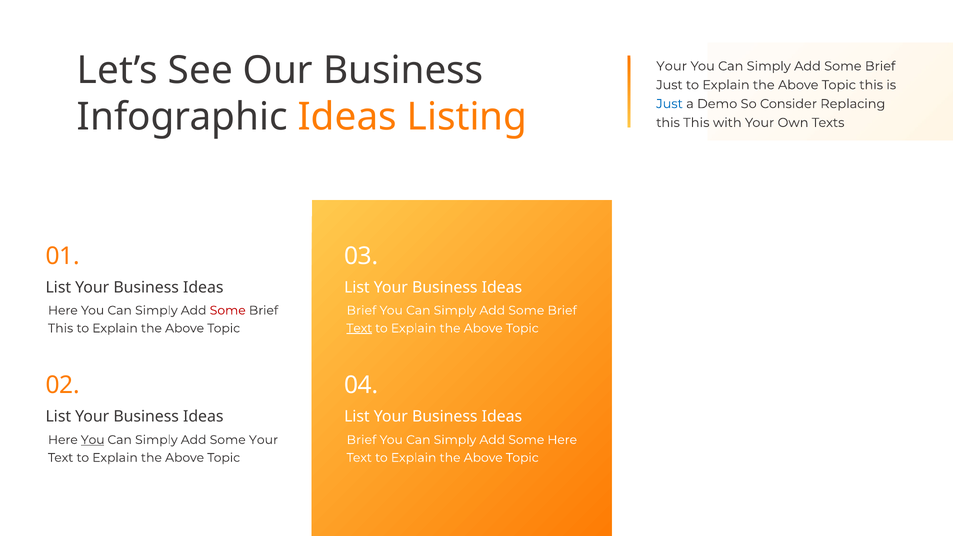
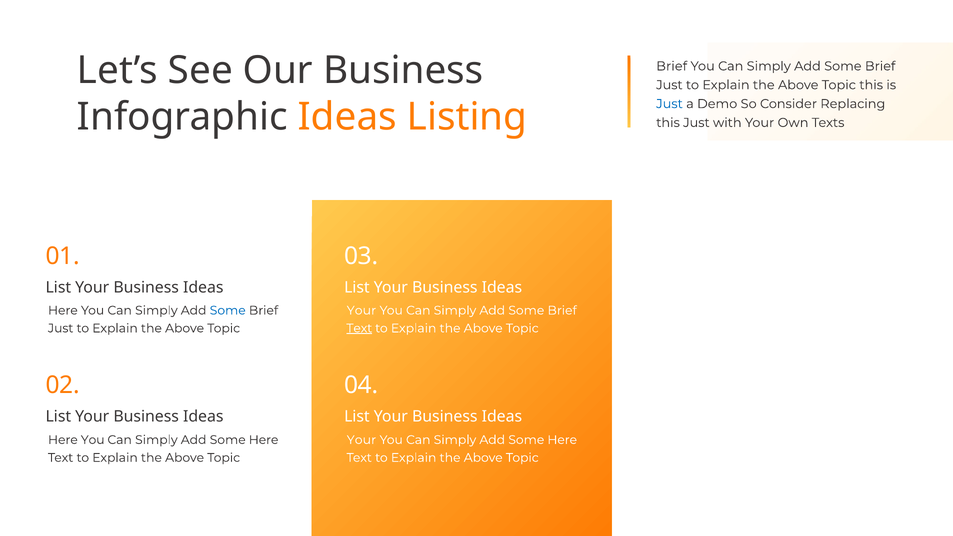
Your: Your -> Brief (672, 66)
this This: This -> Just (696, 123)
Some colour: red -> blue (228, 310)
Brief: Brief -> Your (361, 310)
This: This -> Just (61, 328)
You underline: present -> none (93, 440)
Your: Your -> Here (264, 440)
Brief: Brief -> Your (361, 440)
